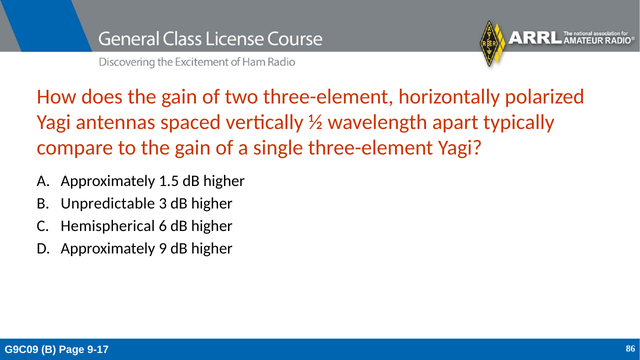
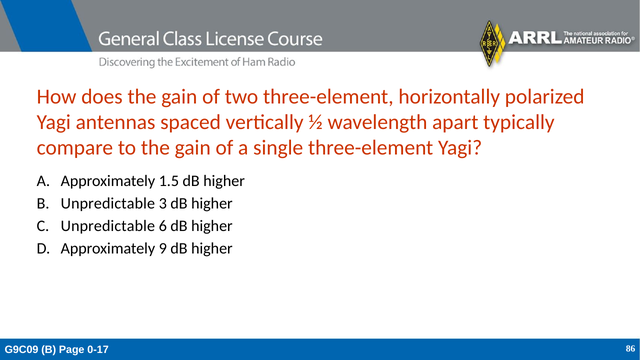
Hemispherical: Hemispherical -> Unpredictable (108, 226)
9-17: 9-17 -> 0-17 (98, 350)
